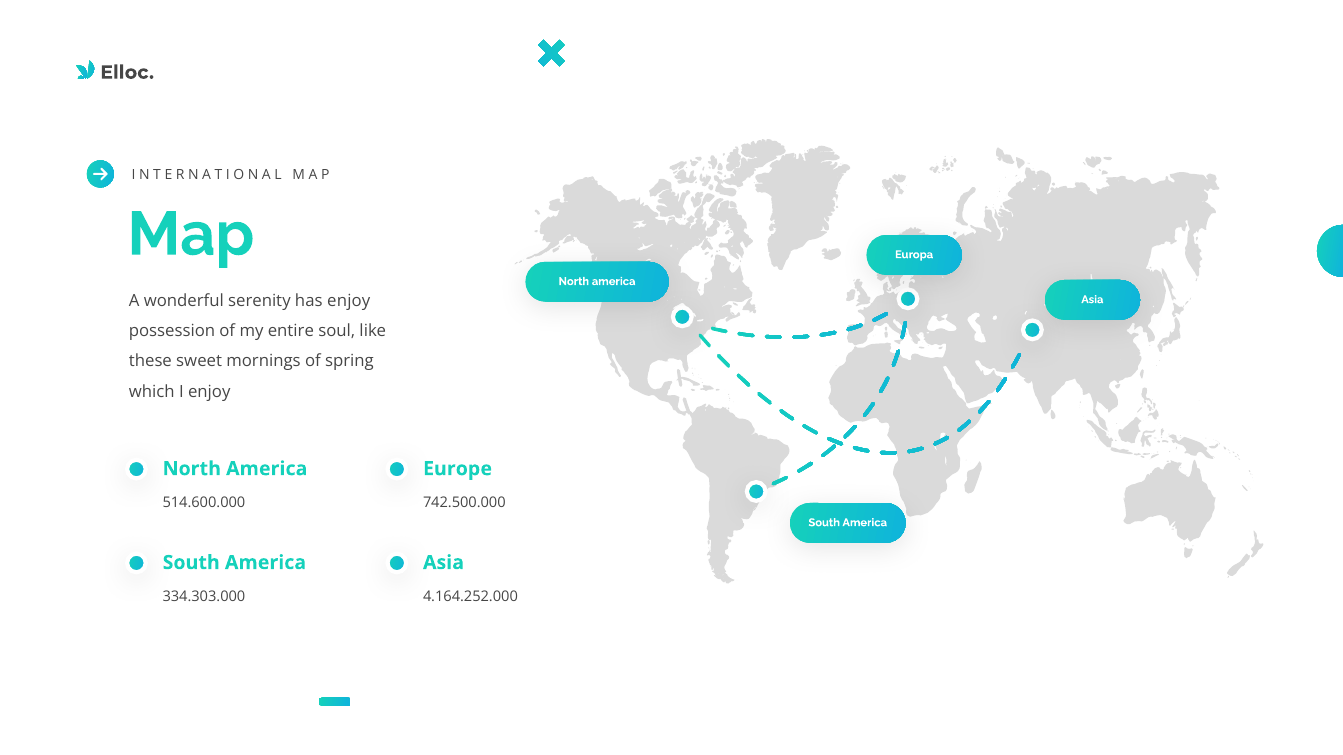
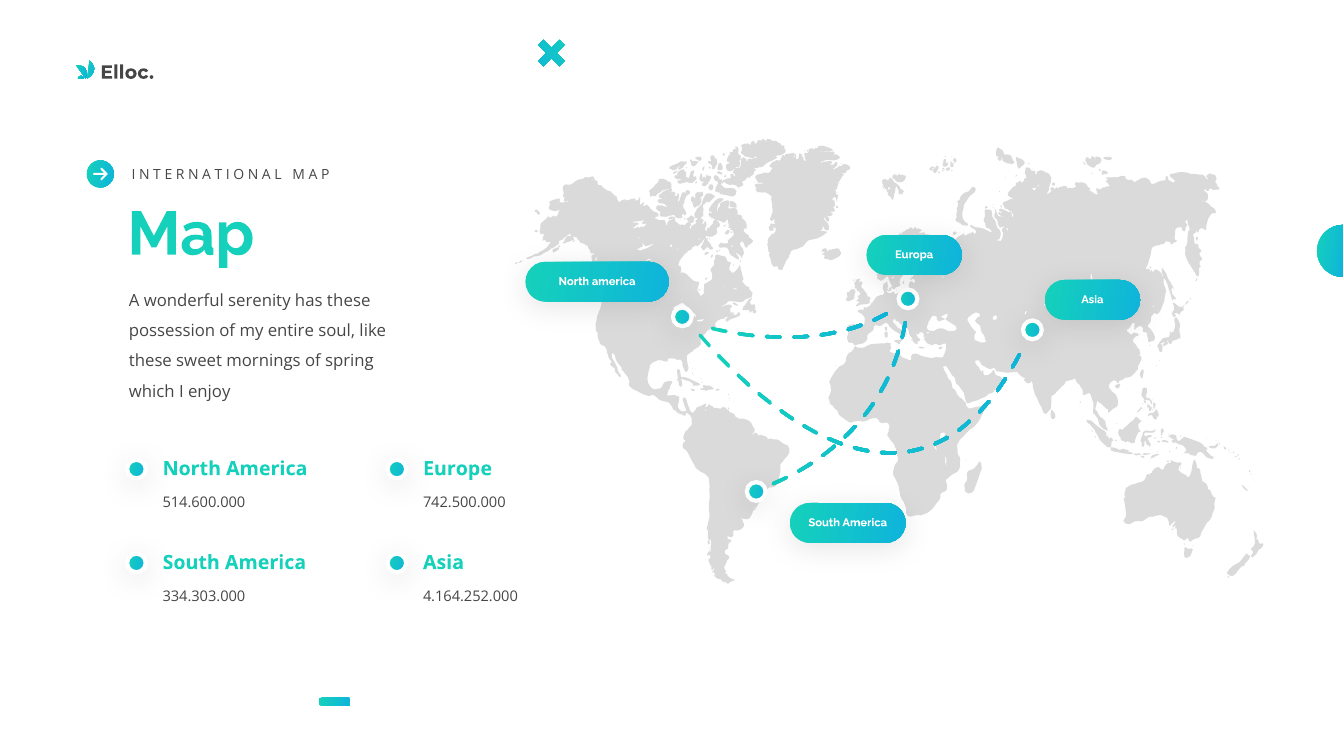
has enjoy: enjoy -> these (349, 301)
